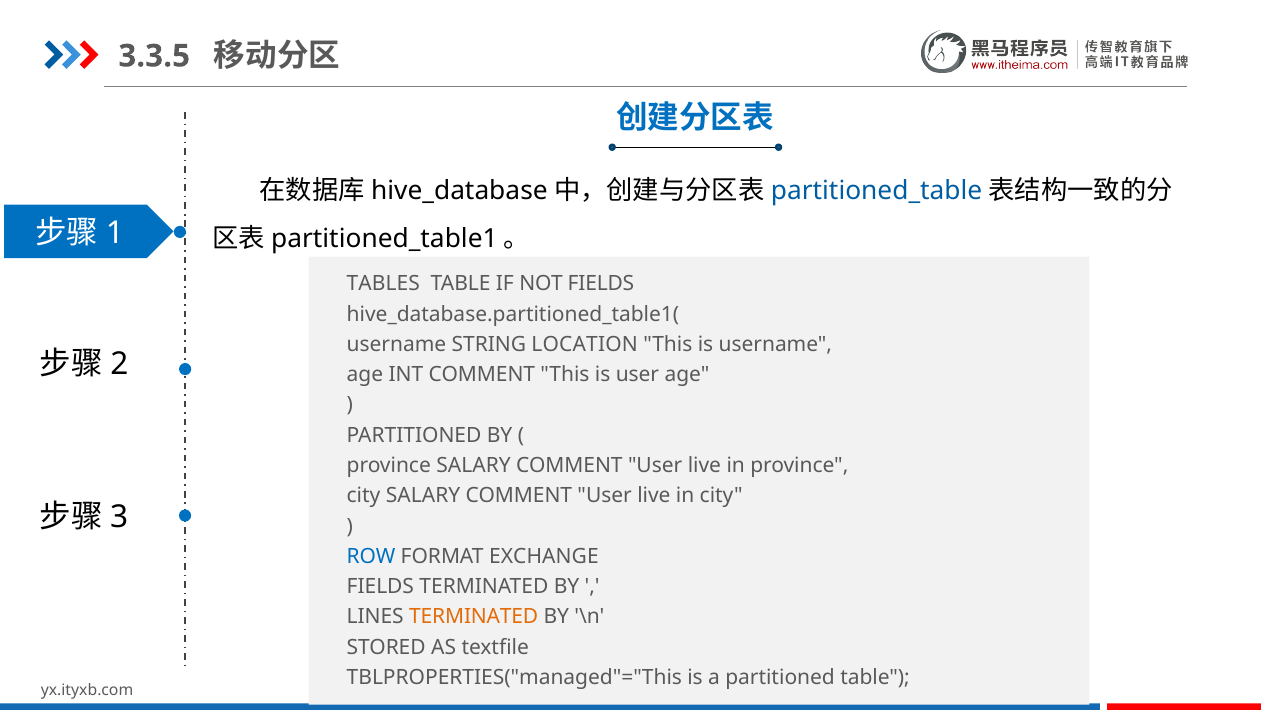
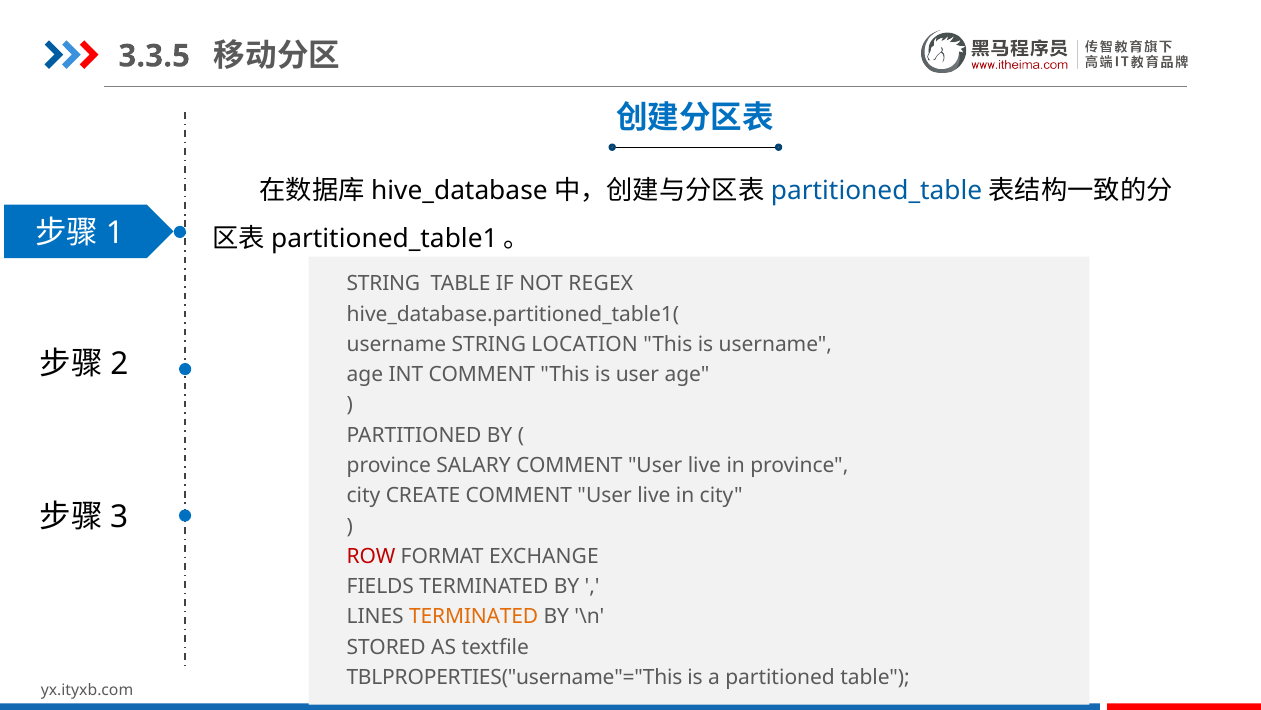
TABLES: TABLES -> STRING (383, 284)
NOT FIELDS: FIELDS -> REGEX (601, 284)
city SALARY: SALARY -> CREATE (423, 496)
ROW colour: blue -> red (371, 556)
TBLPROPERTIES("managed"="This: TBLPROPERTIES("managed"="This -> TBLPROPERTIES("username"="This (514, 677)
